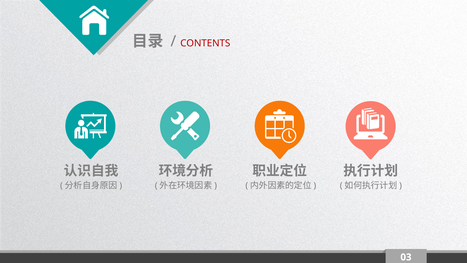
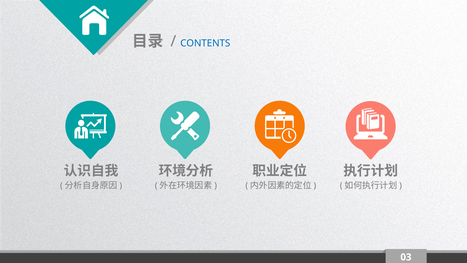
CONTENTS colour: red -> blue (205, 43)
